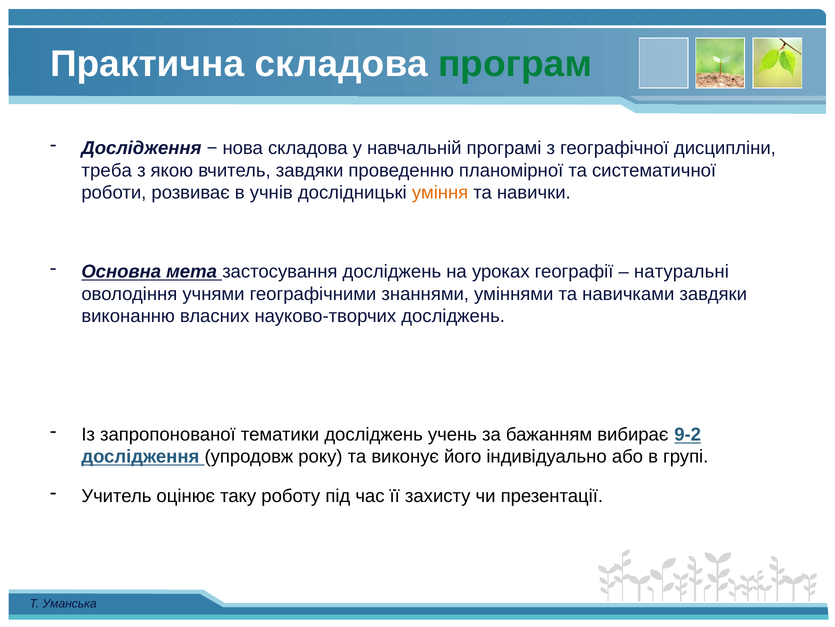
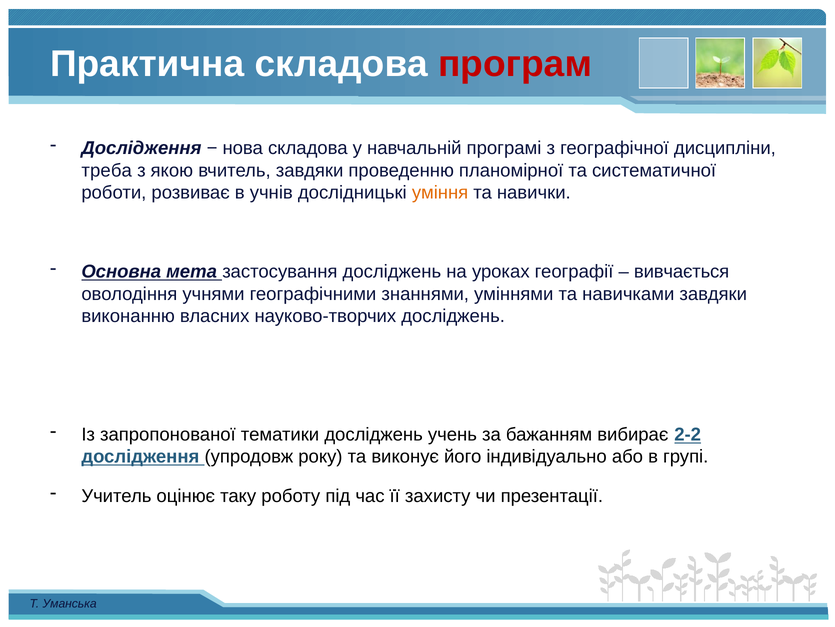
програм colour: green -> red (515, 64)
натуральні: натуральні -> вивчається (682, 271)
9-2: 9-2 -> 2-2 (688, 434)
